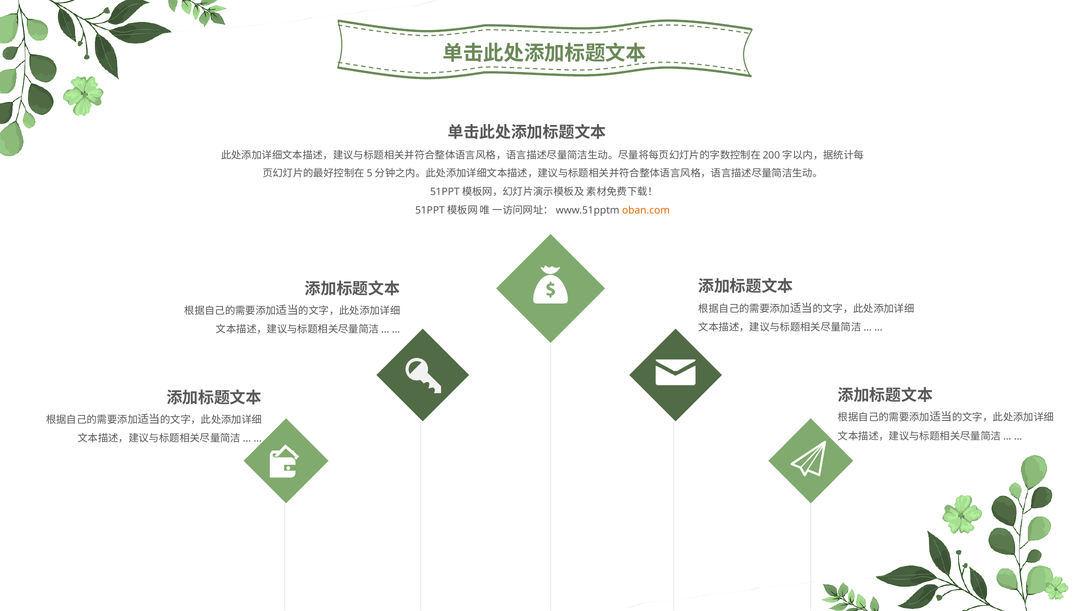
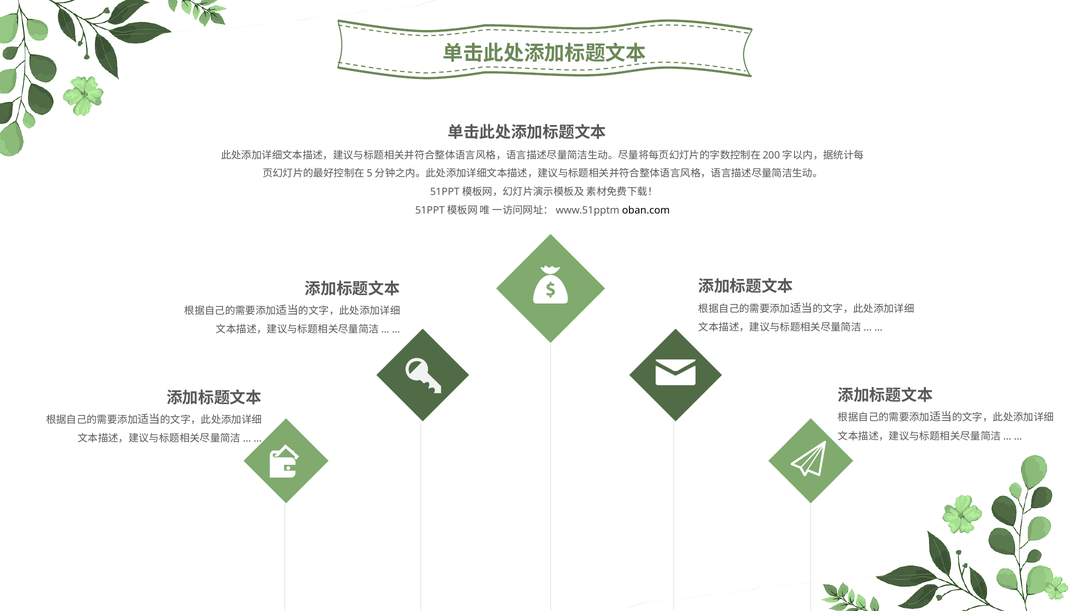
oban.com colour: orange -> black (646, 210)
